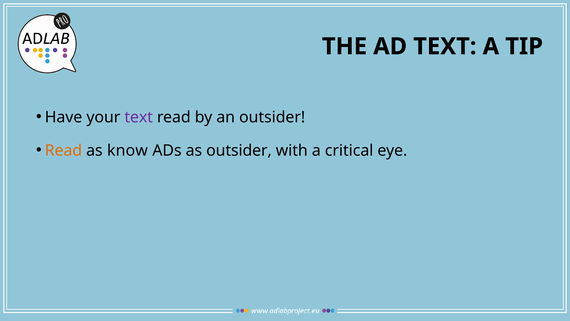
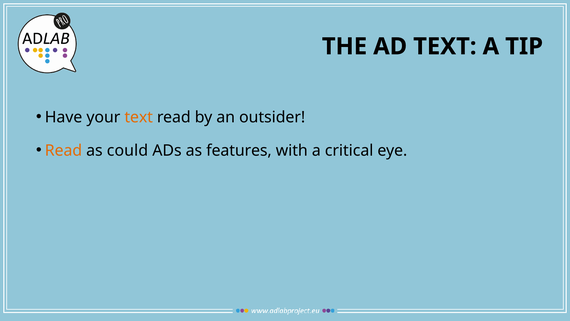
text colour: purple -> orange (139, 117)
know: know -> could (127, 150)
as outsider: outsider -> features (239, 150)
